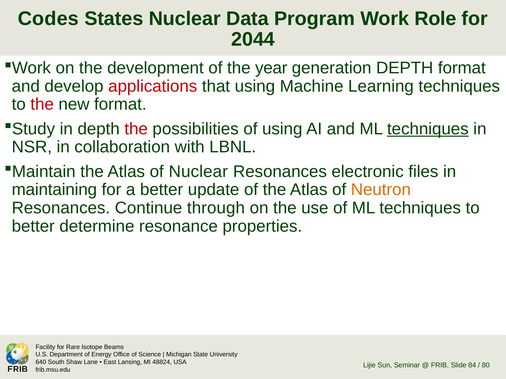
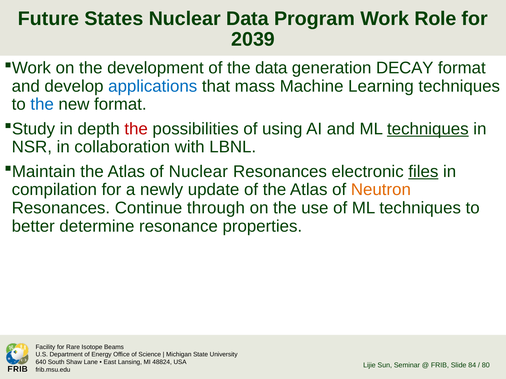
Codes: Codes -> Future (48, 19)
2044: 2044 -> 2039 (253, 39)
the year: year -> data (271, 68)
generation DEPTH: DEPTH -> DECAY (405, 68)
applications colour: red -> blue (153, 86)
that using: using -> mass (255, 86)
the colour: red -> blue (42, 104)
files underline: none -> present (423, 172)
maintaining: maintaining -> compilation (54, 190)
a better: better -> newly (162, 190)
